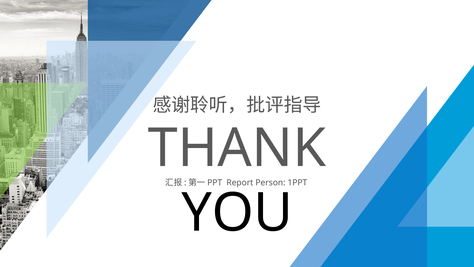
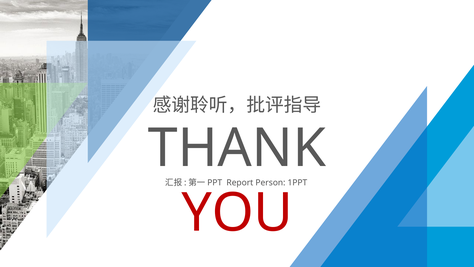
YOU colour: black -> red (237, 213)
